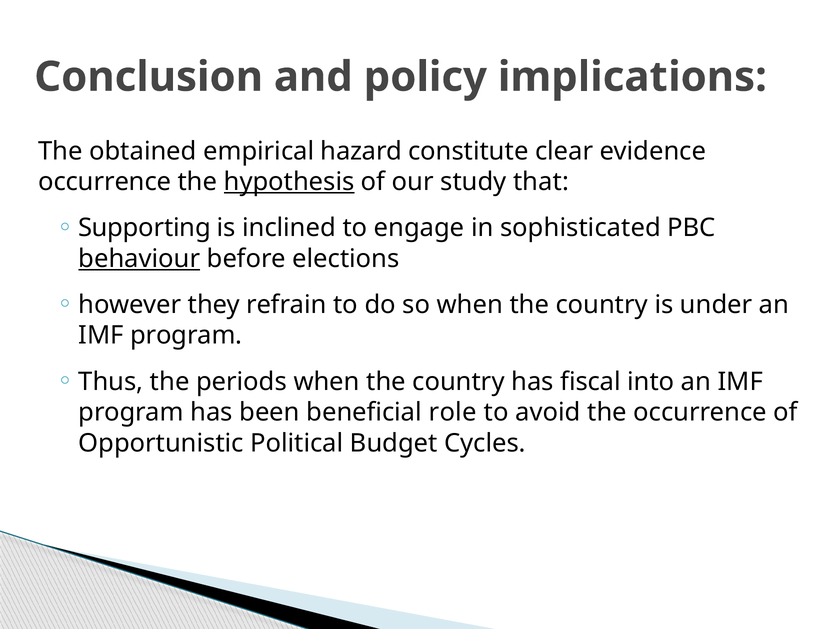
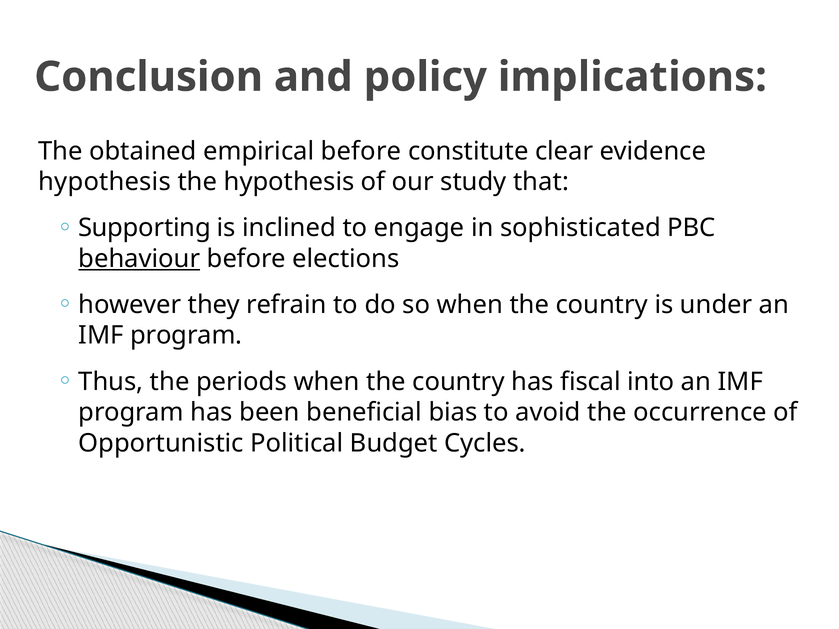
empirical hazard: hazard -> before (361, 151)
occurrence: occurrence -> hypothesis (105, 182)
hypothesis underline: present -> none (289, 182)
role: role -> bias (453, 413)
